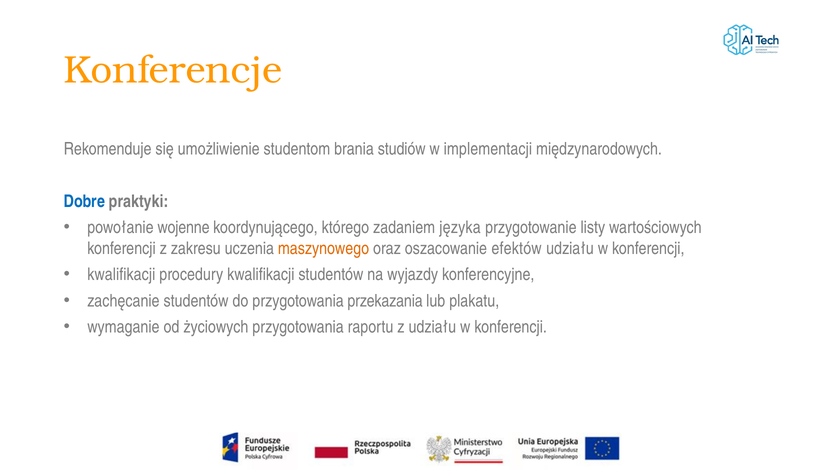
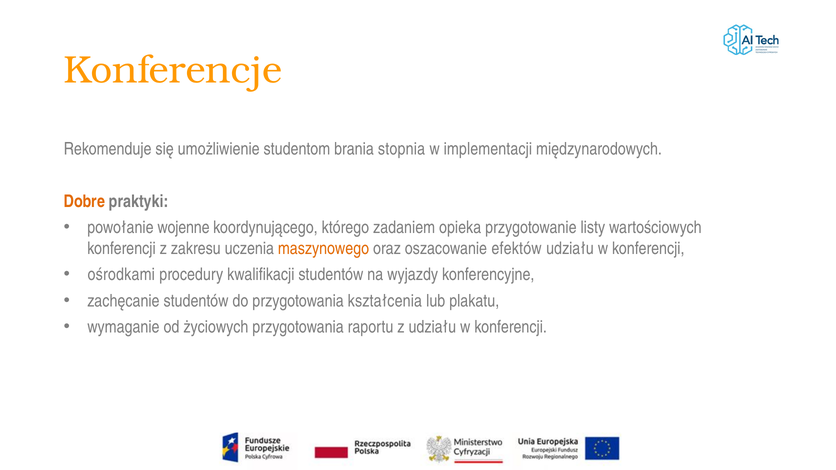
studiów: studiów -> stopnia (402, 149)
Dobre colour: blue -> orange (84, 202)
języka: języka -> opieka (460, 228)
kwalifikacji: kwalifikacji -> ośrodkami (121, 275)
przekazania: przekazania -> kształcenia (385, 301)
